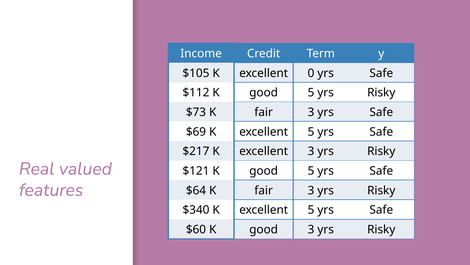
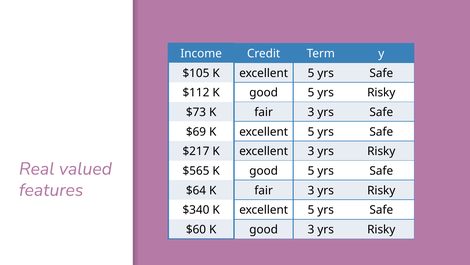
$105 K excellent 0: 0 -> 5 (311, 73)
$121: $121 -> $565 (196, 171)
